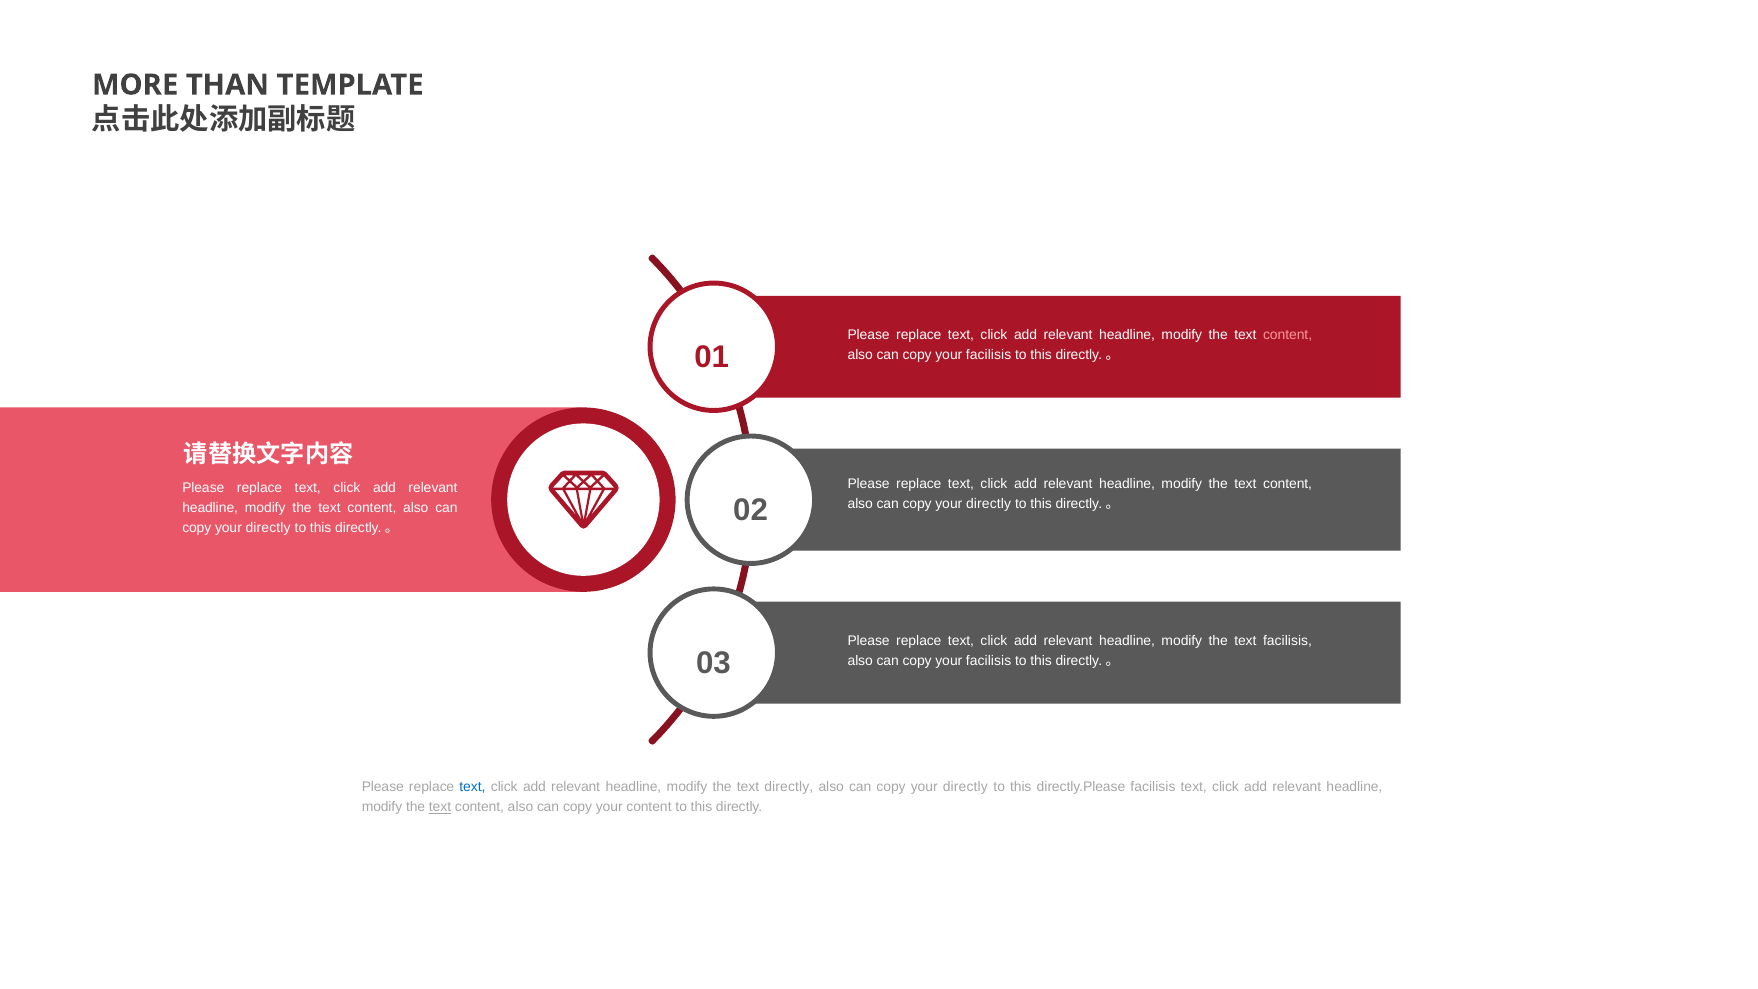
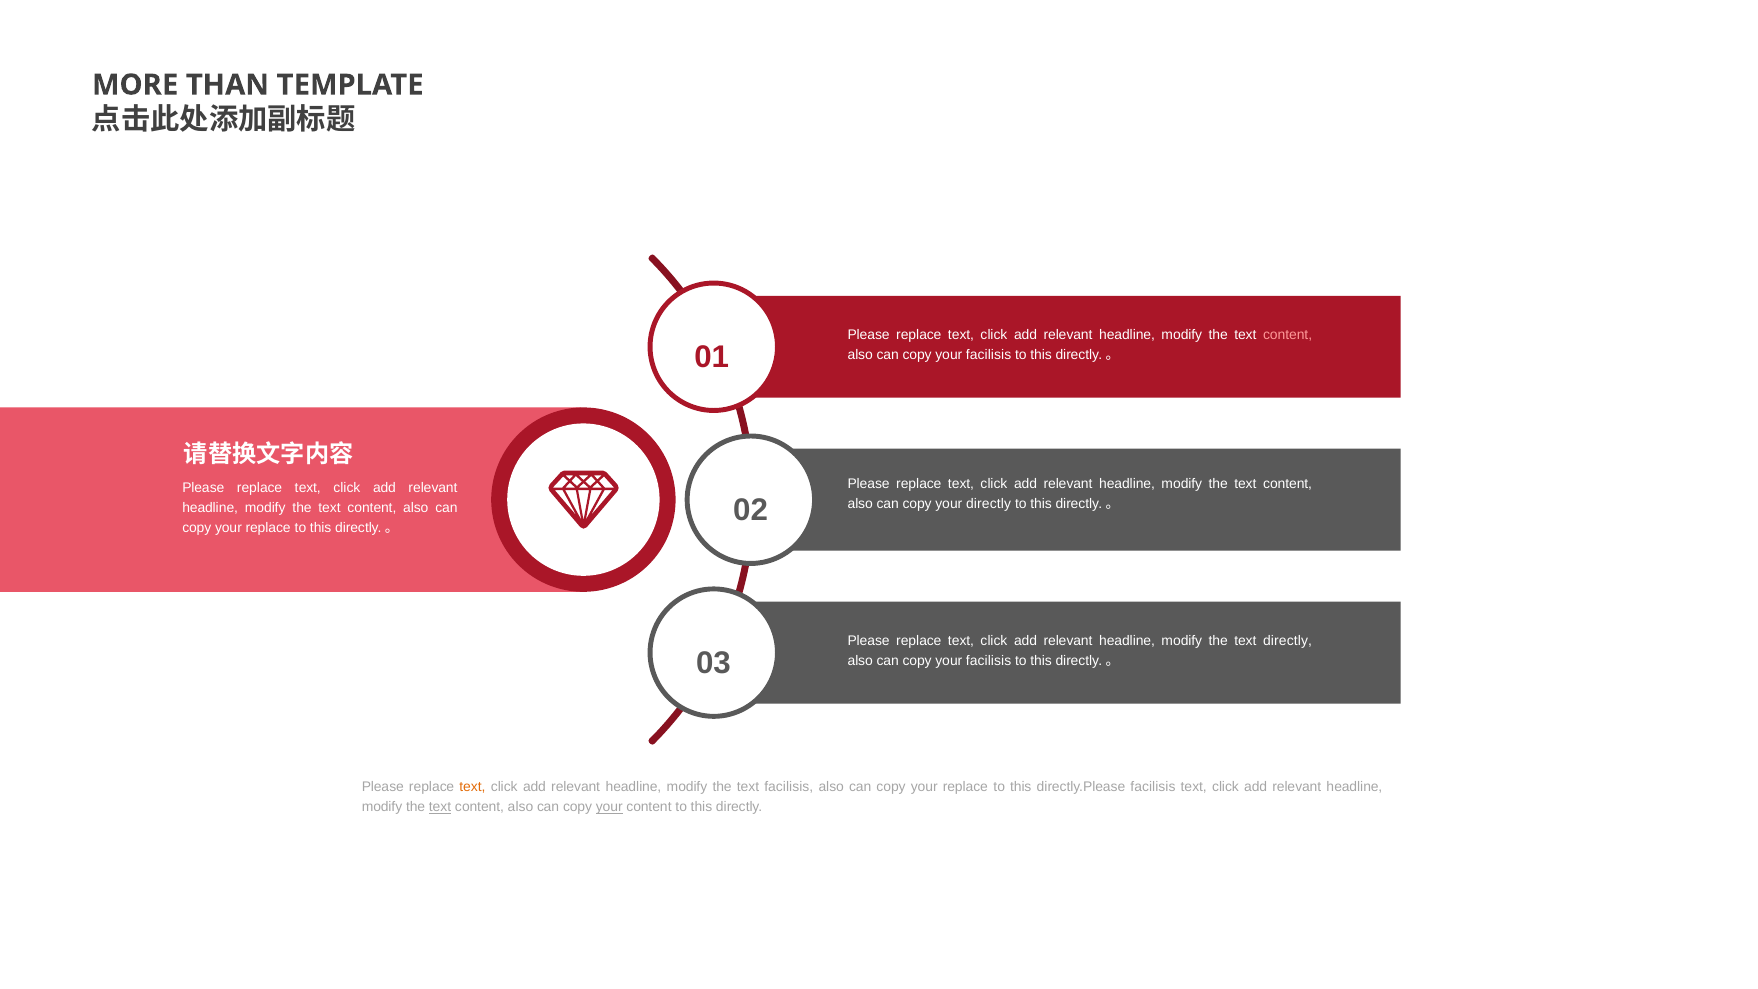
directly: directly -> replace (268, 528)
text facilisis: facilisis -> directly (1288, 641)
text colour: blue -> orange (472, 787)
text directly: directly -> facilisis (789, 787)
directly: directly -> replace (965, 787)
your underline: none -> present (609, 807)
